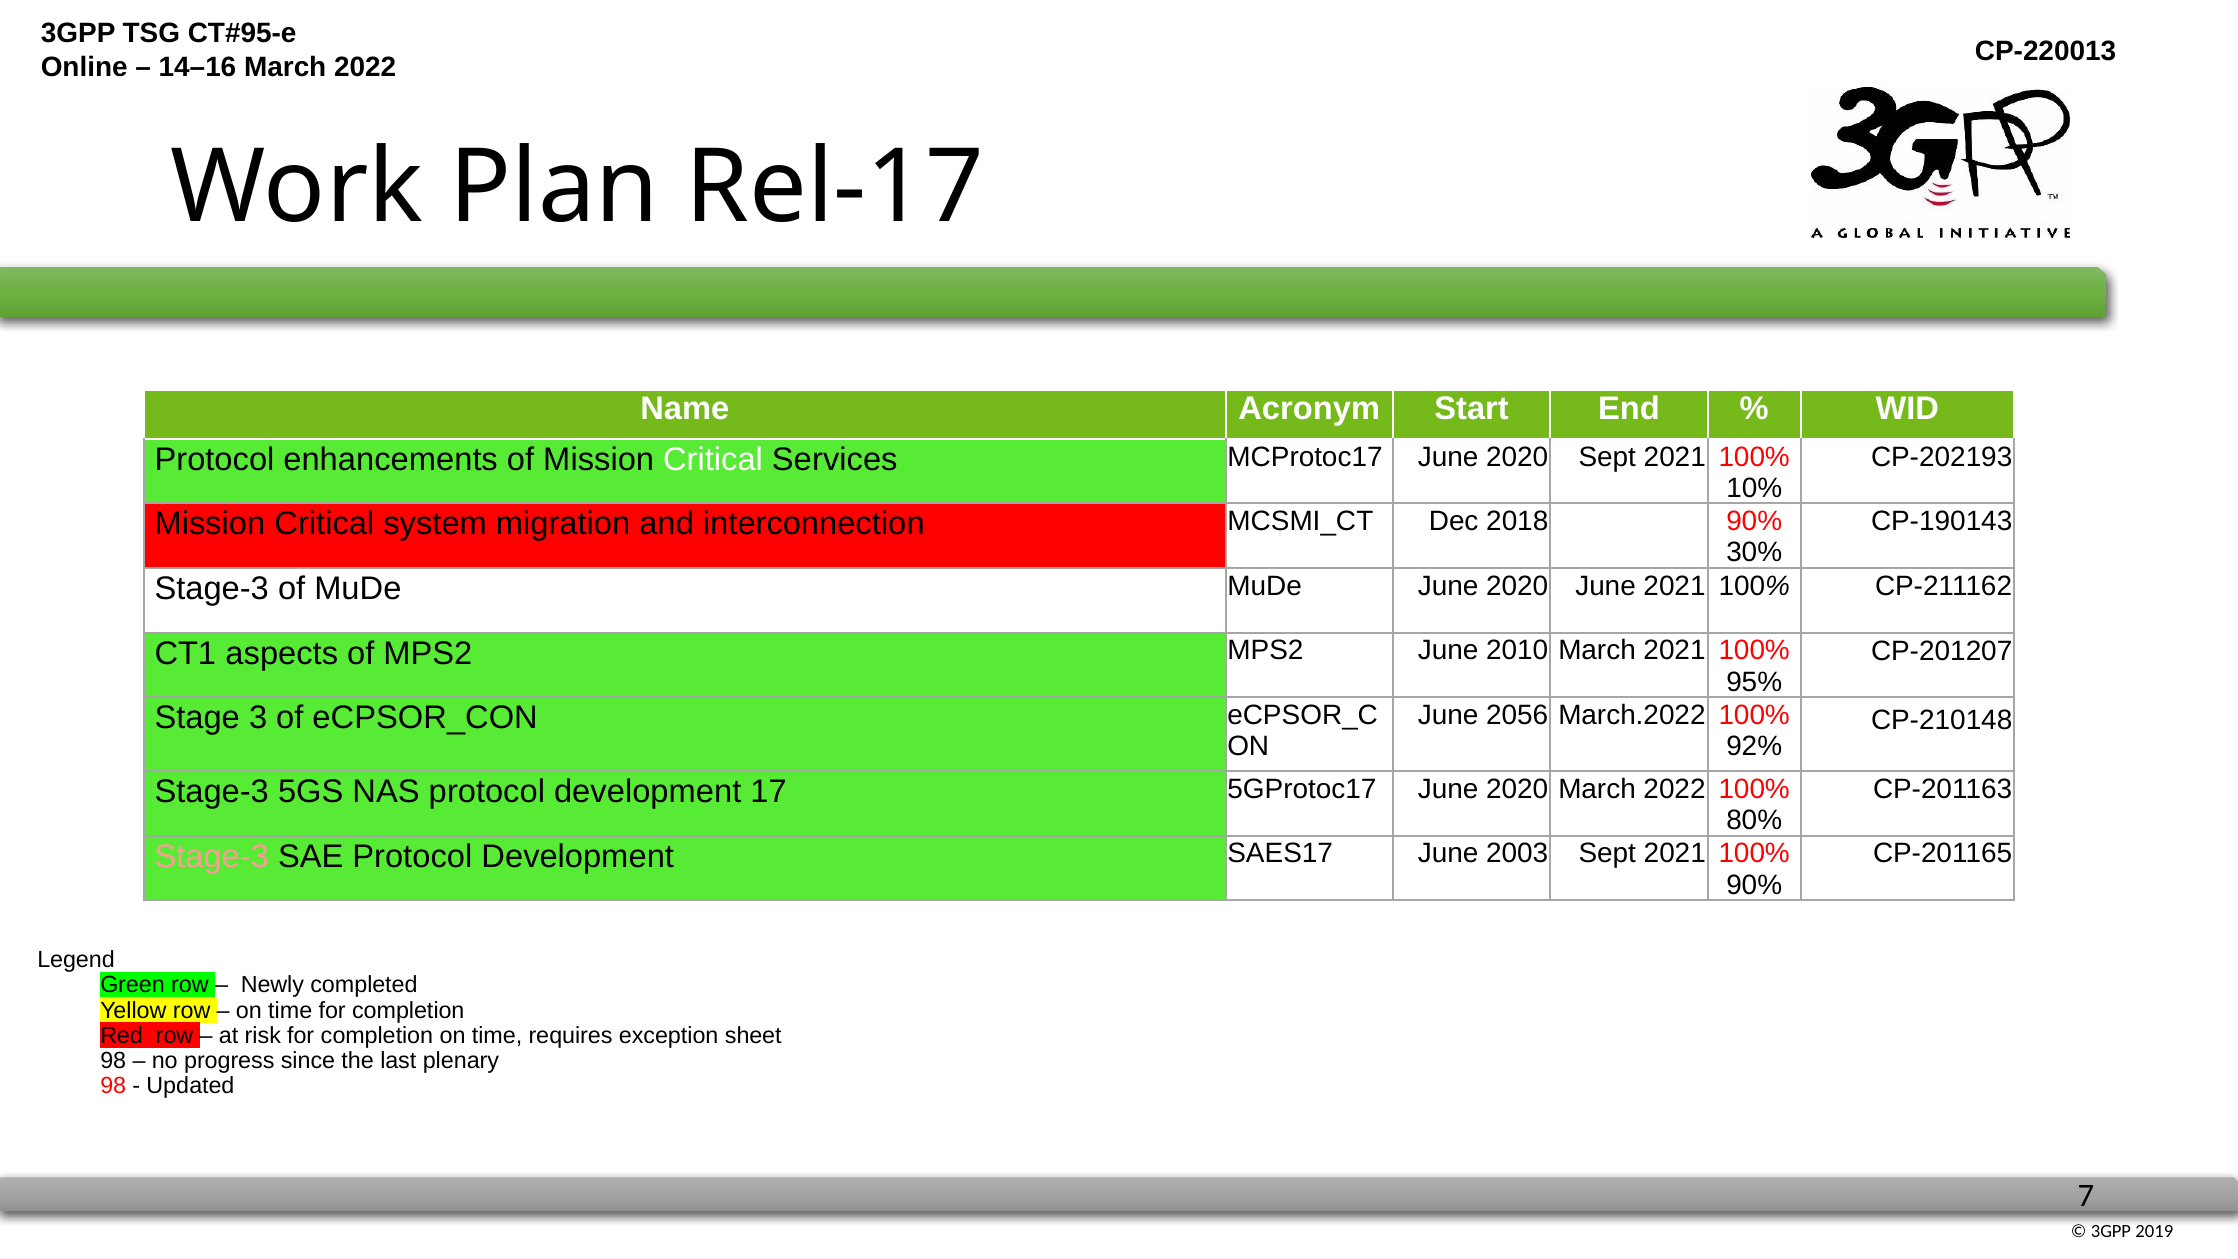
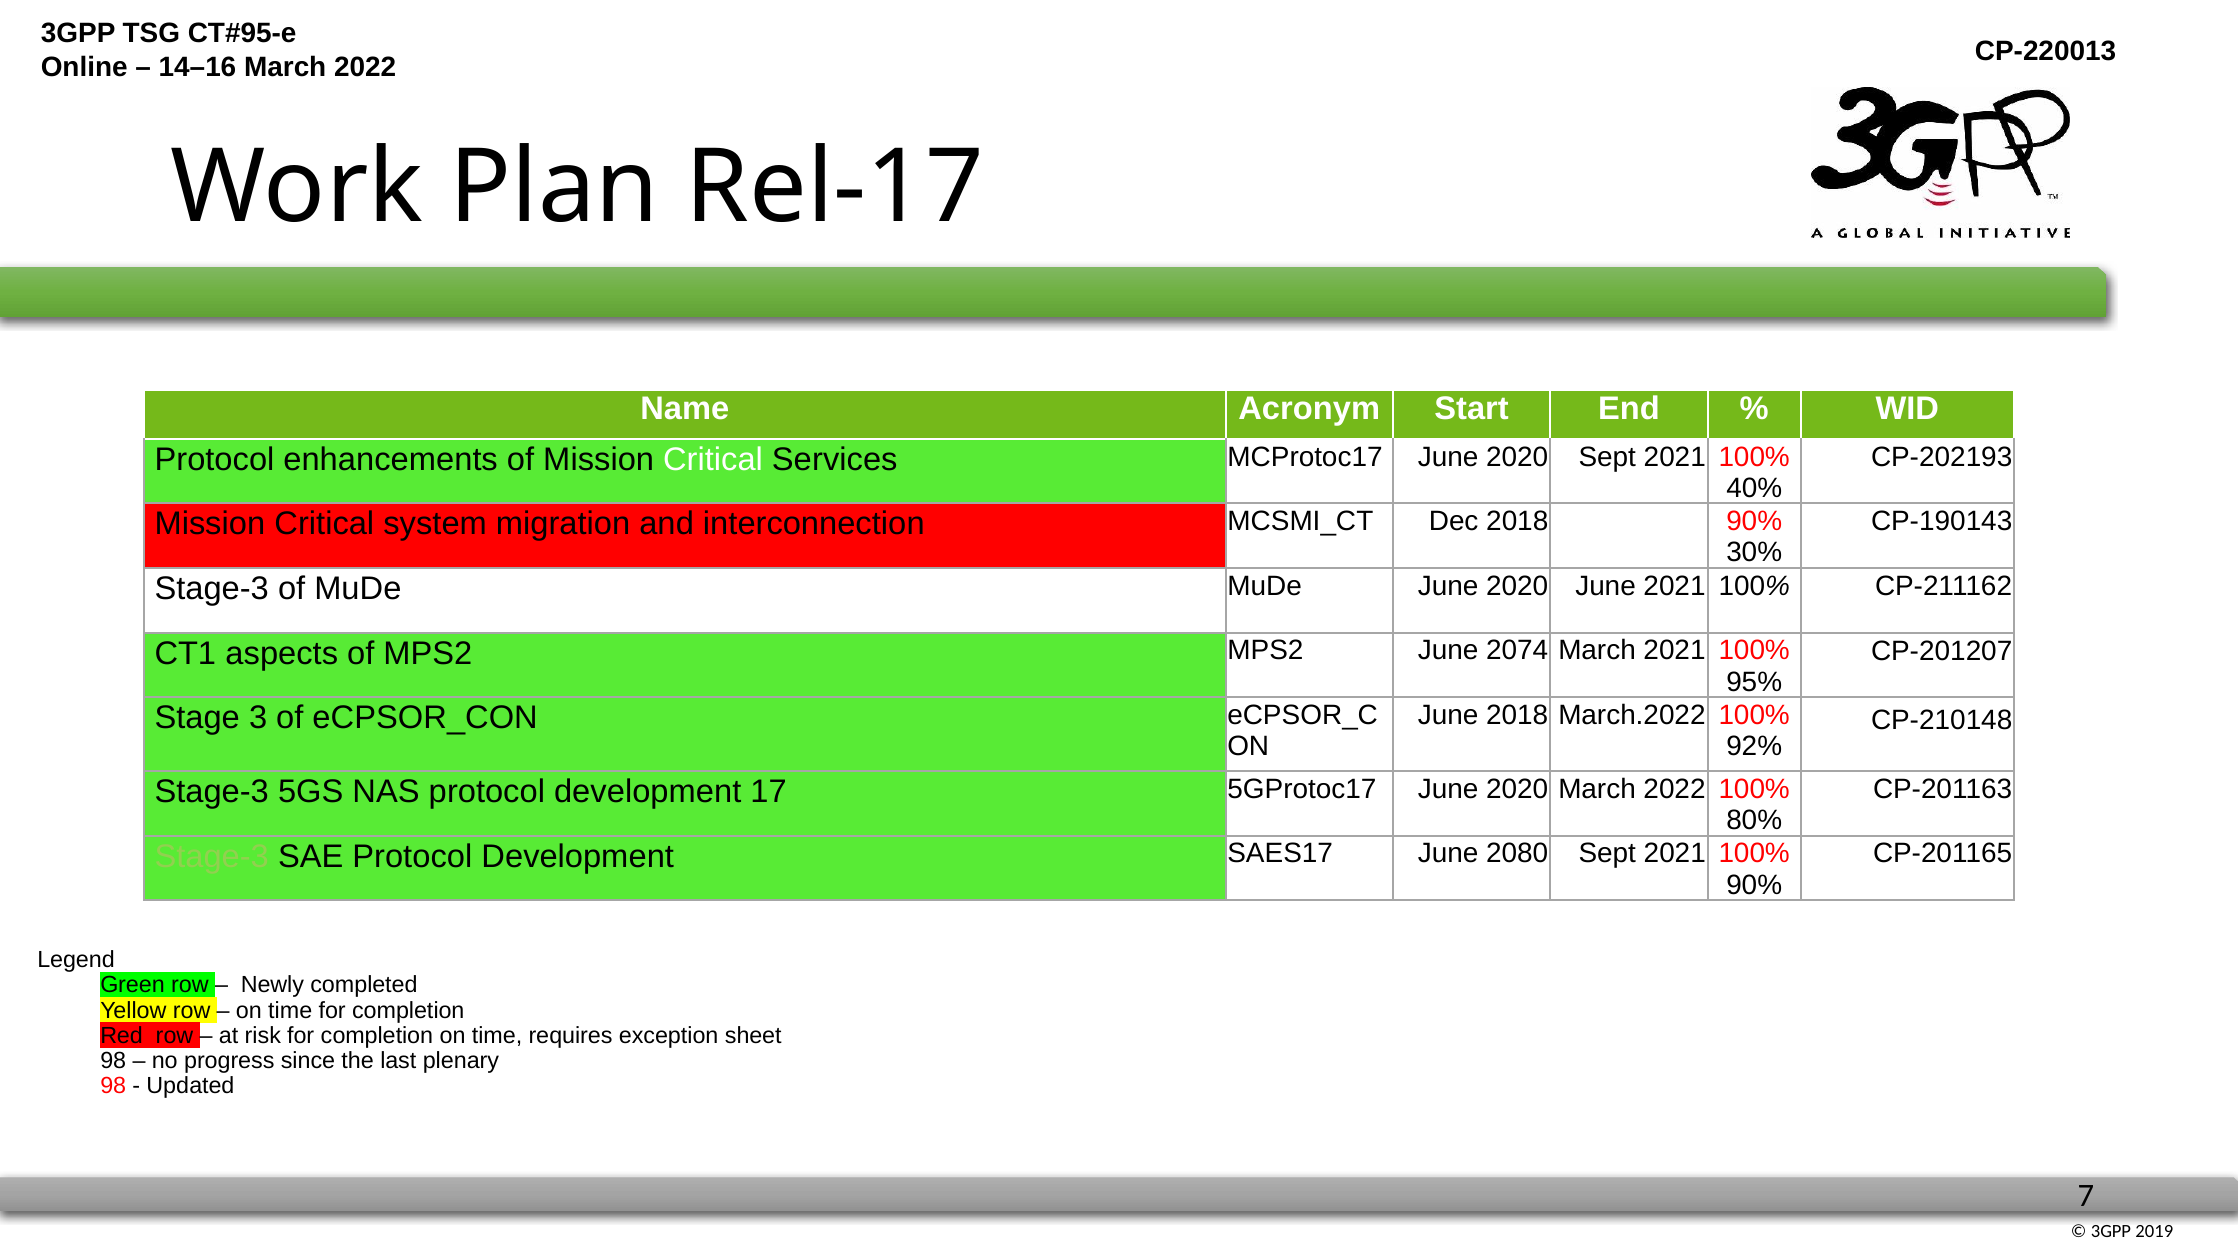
10%: 10% -> 40% (1754, 488)
2010: 2010 -> 2074 (1517, 651)
June 2056: 2056 -> 2018 (1517, 715)
Stage-3 colour: pink -> light green (212, 856)
2003: 2003 -> 2080 (1517, 853)
